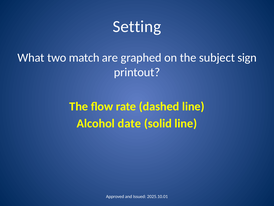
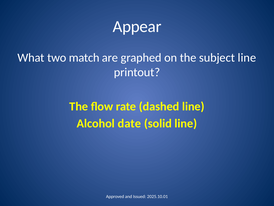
Setting: Setting -> Appear (137, 27)
subject sign: sign -> line (247, 57)
